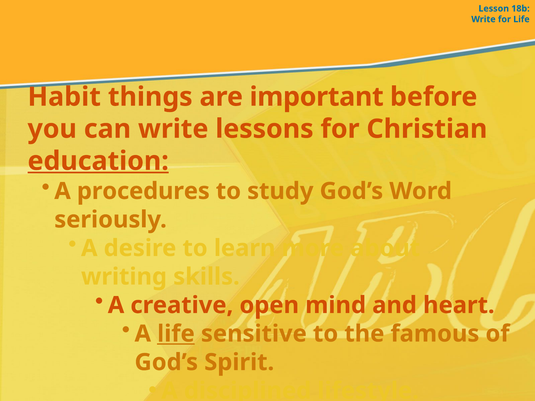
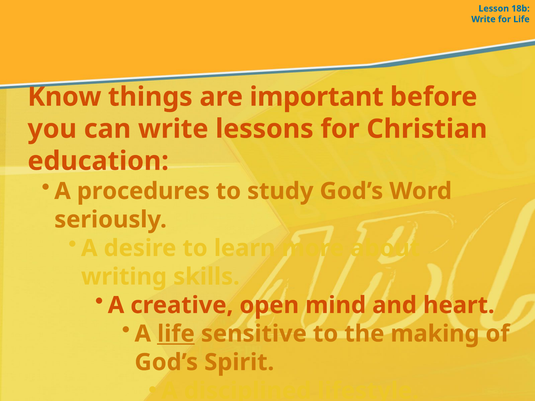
Habit: Habit -> Know (64, 97)
education underline: present -> none (98, 161)
famous: famous -> making (435, 334)
